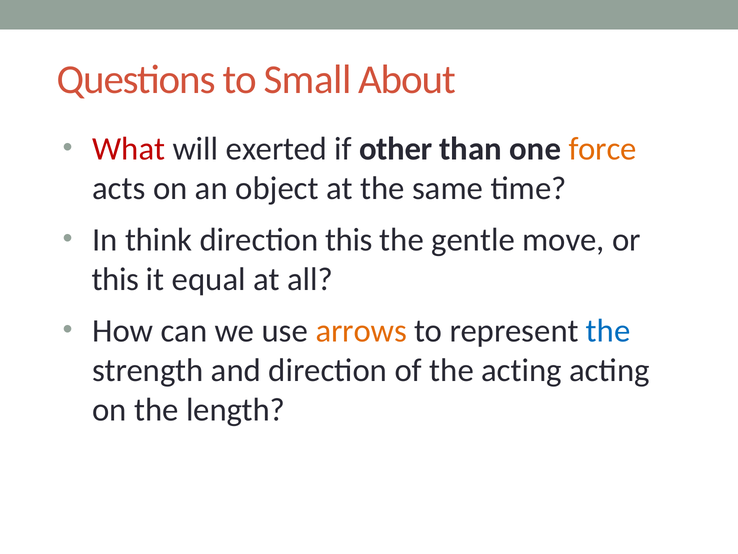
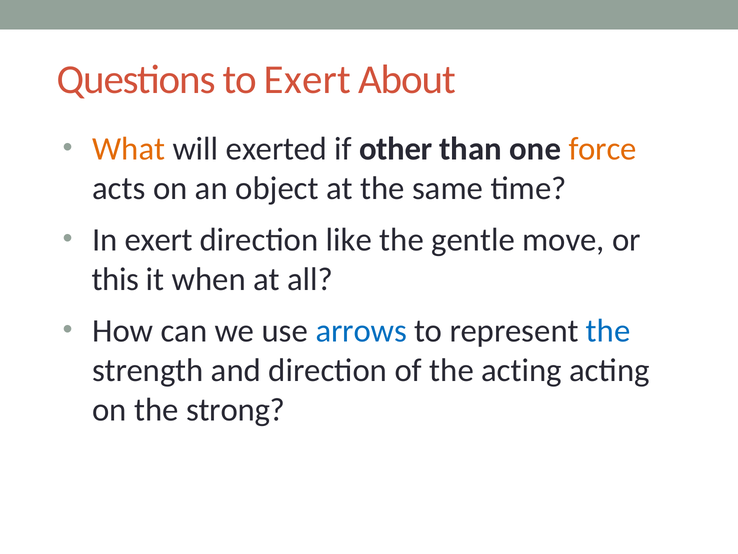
to Small: Small -> Exert (307, 80)
What colour: red -> orange (129, 149)
In think: think -> exert (159, 240)
direction this: this -> like (349, 240)
equal: equal -> when (209, 279)
arrows colour: orange -> blue (361, 331)
length: length -> strong (236, 409)
